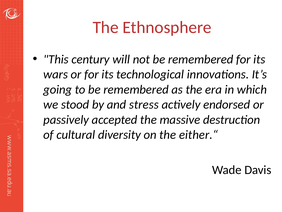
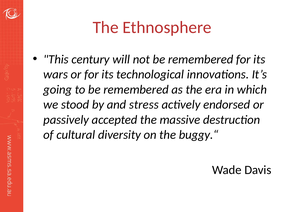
either.“: either.“ -> buggy.“ (199, 134)
